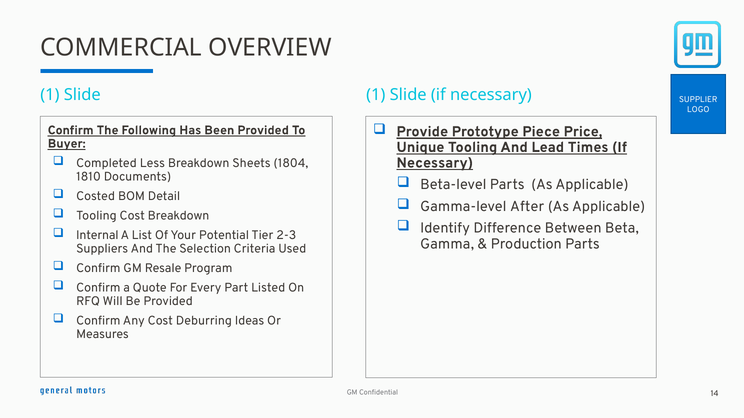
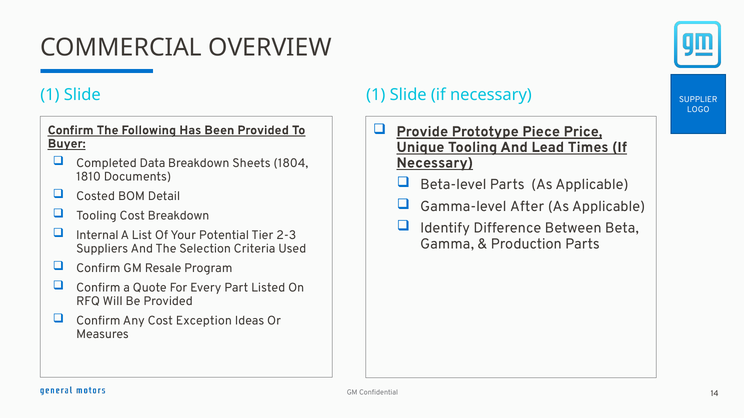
Less: Less -> Data (152, 163)
Deburring: Deburring -> Exception (204, 321)
